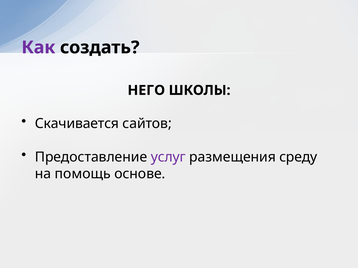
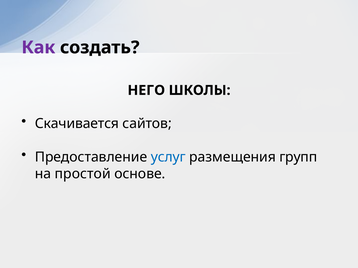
услуг colour: purple -> blue (168, 157)
среду: среду -> групп (298, 157)
помощь: помощь -> простой (83, 174)
